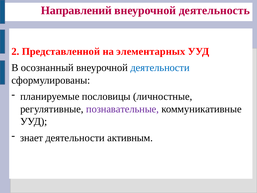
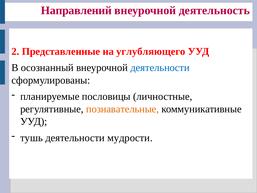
Представленной: Представленной -> Представленные (61, 51)
элементарных: элементарных -> углубляющего (151, 51)
познавательные colour: purple -> orange (123, 109)
знает: знает -> тушь (31, 138)
активным: активным -> мудрости (130, 138)
